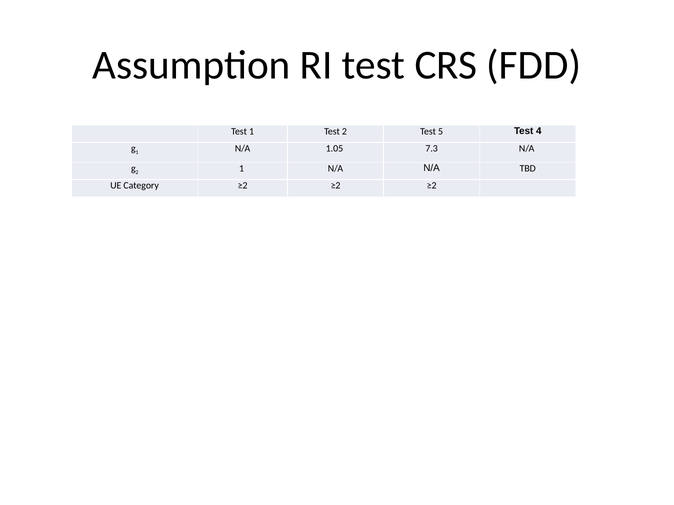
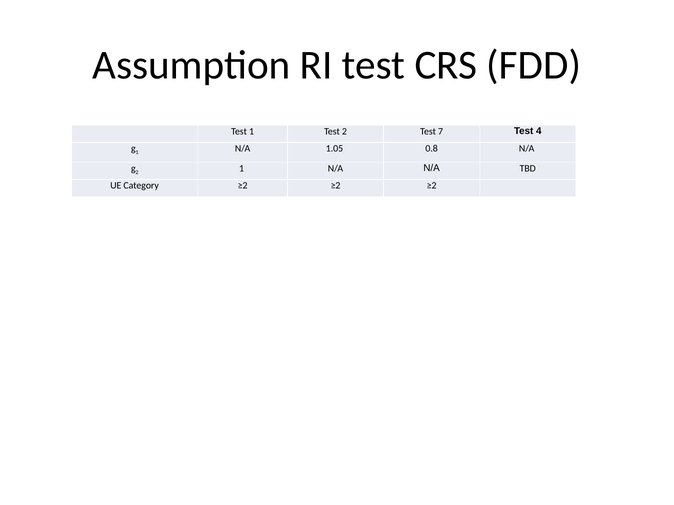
5: 5 -> 7 (441, 131)
7.3: 7.3 -> 0.8 (432, 149)
